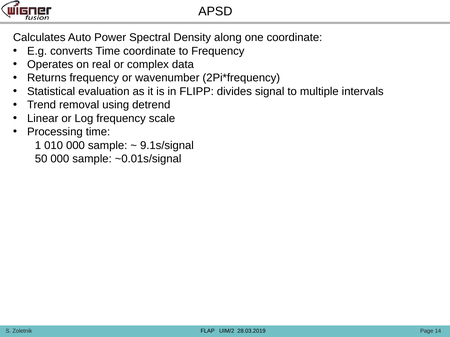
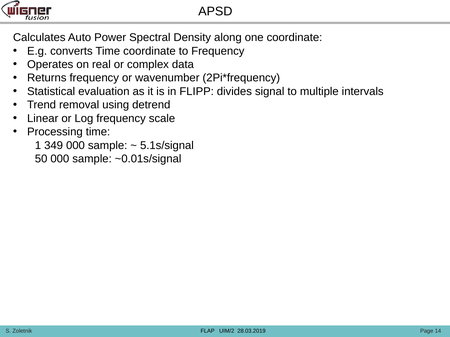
010: 010 -> 349 (54, 146)
9.1s/signal: 9.1s/signal -> 5.1s/signal (167, 146)
